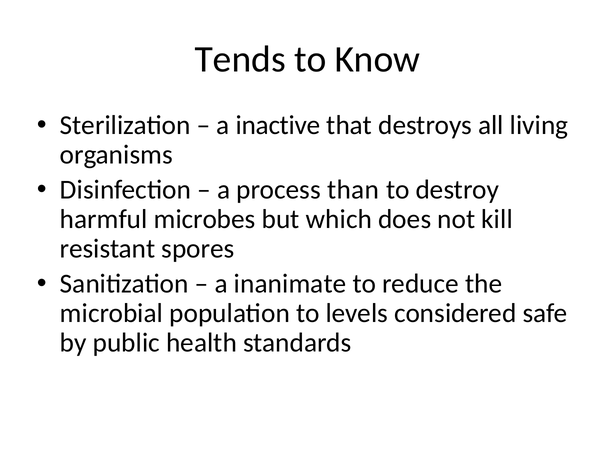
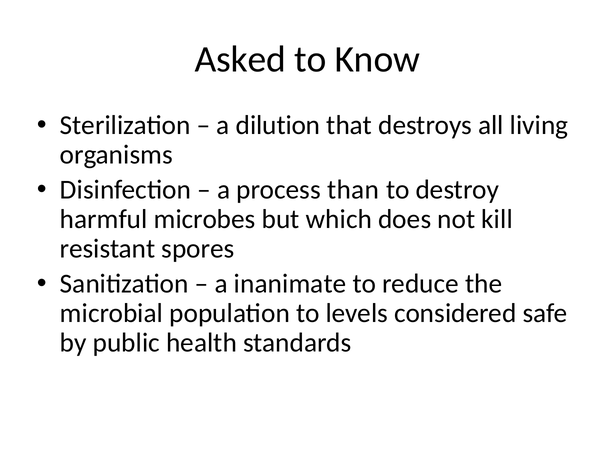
Tends: Tends -> Asked (240, 60)
inactive: inactive -> dilution (278, 125)
